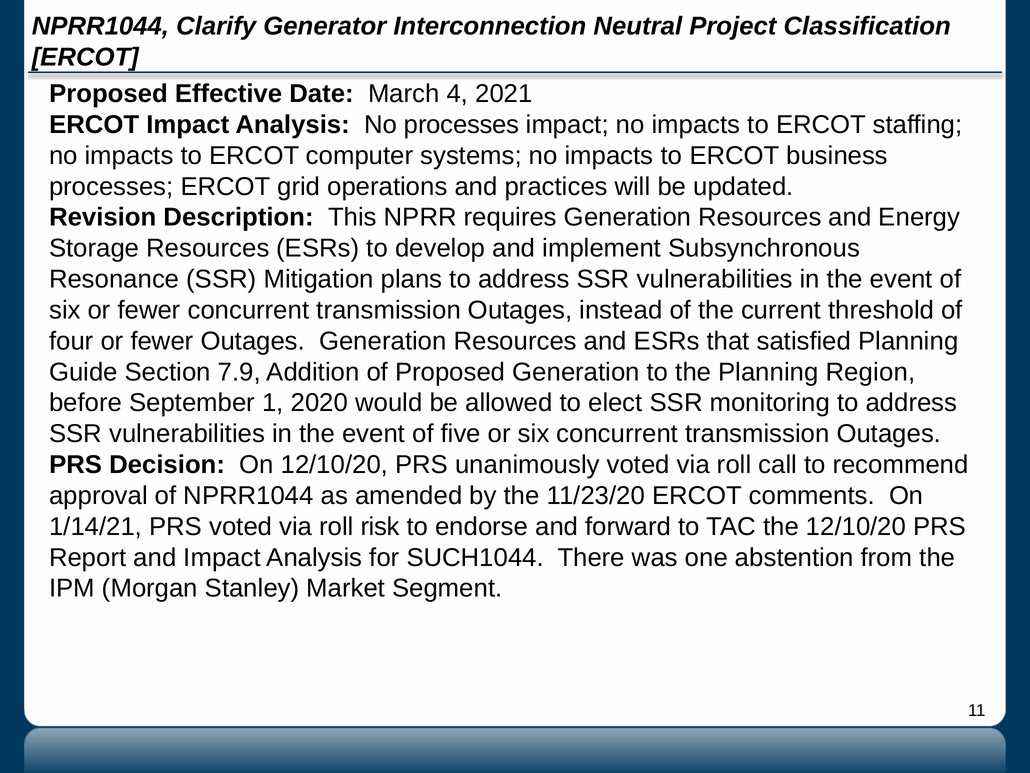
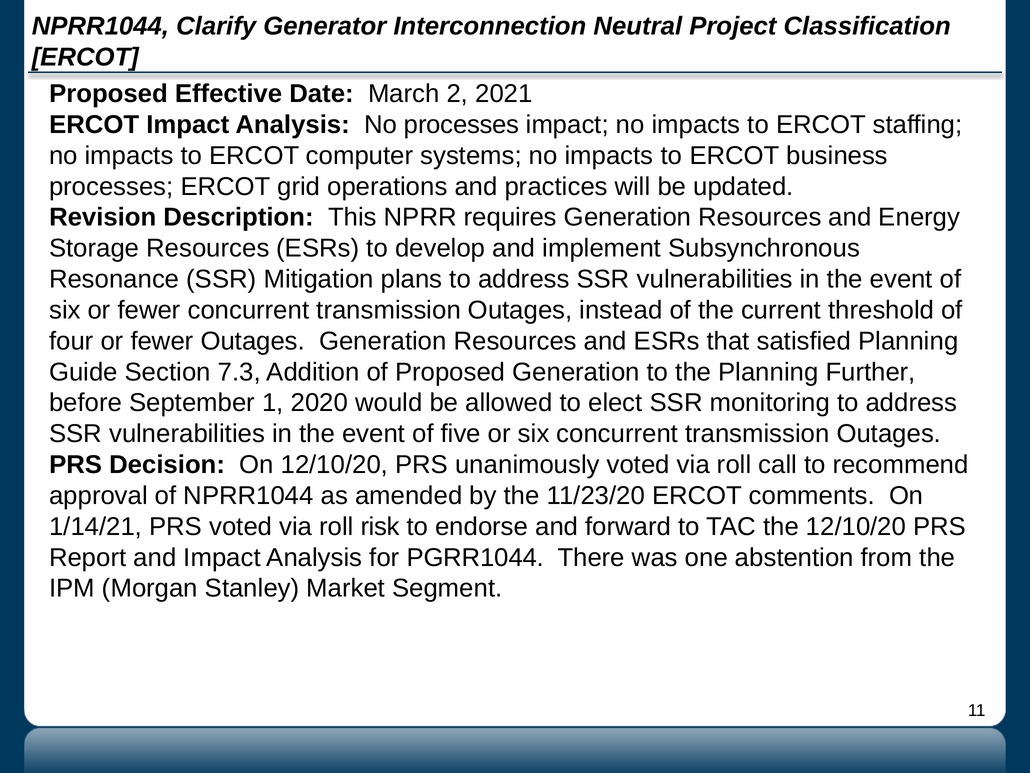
4: 4 -> 2 (457, 94)
7.9: 7.9 -> 7.3 (239, 372)
Region: Region -> Further (871, 372)
SUCH1044: SUCH1044 -> PGRR1044 (475, 557)
